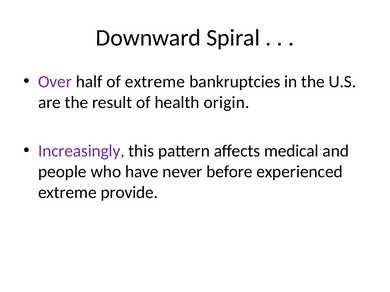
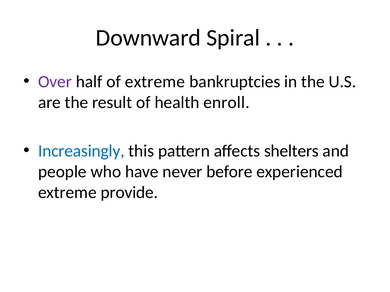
origin: origin -> enroll (227, 103)
Increasingly colour: purple -> blue (81, 151)
medical: medical -> shelters (291, 151)
